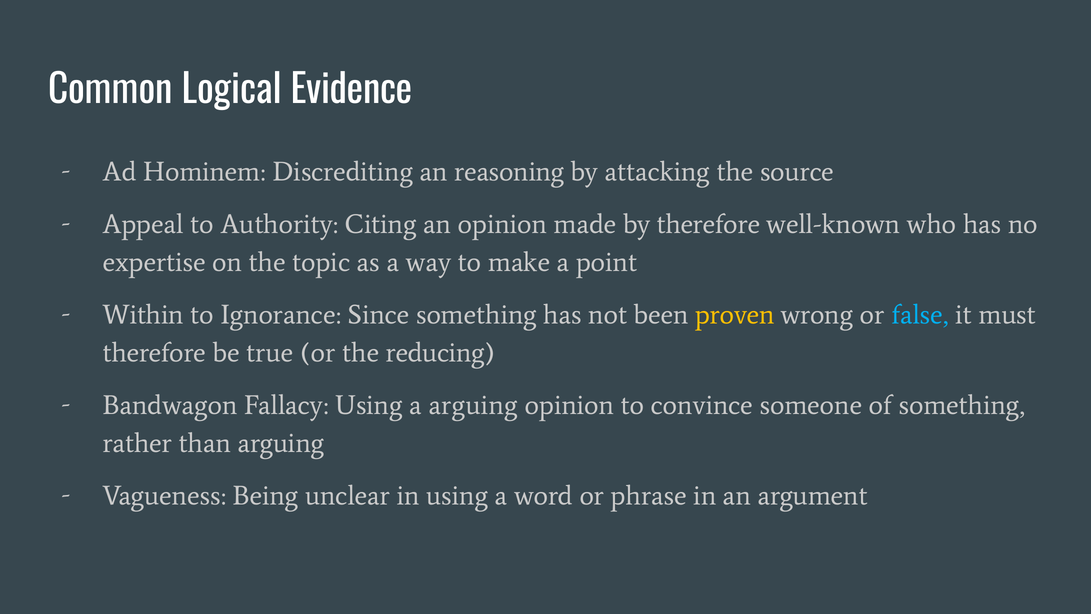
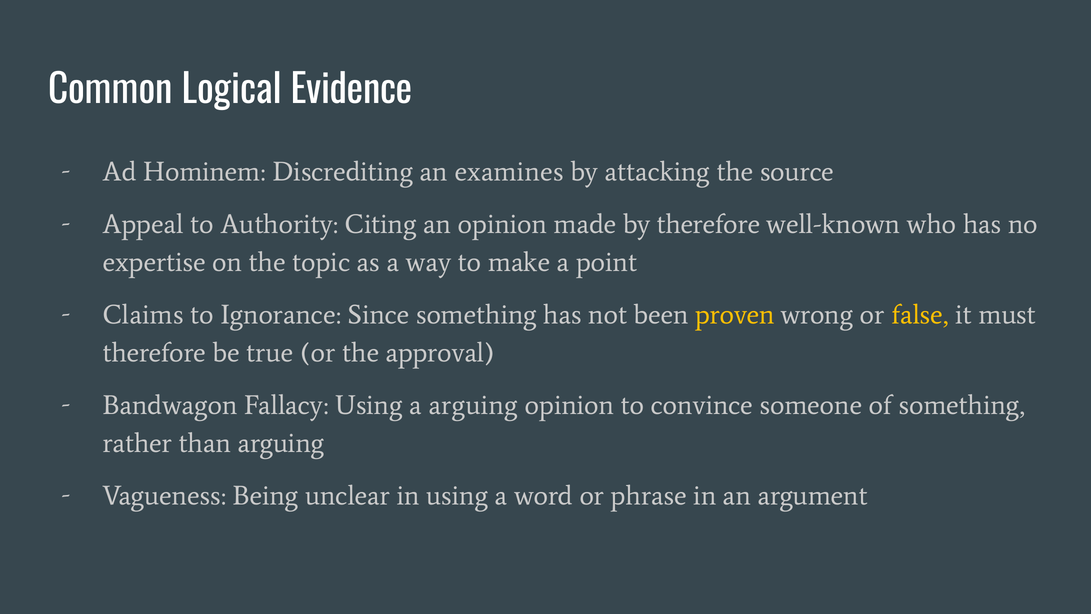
reasoning: reasoning -> examines (509, 172)
Within: Within -> Claims (143, 315)
false colour: light blue -> yellow (920, 315)
reducing: reducing -> approval (440, 352)
